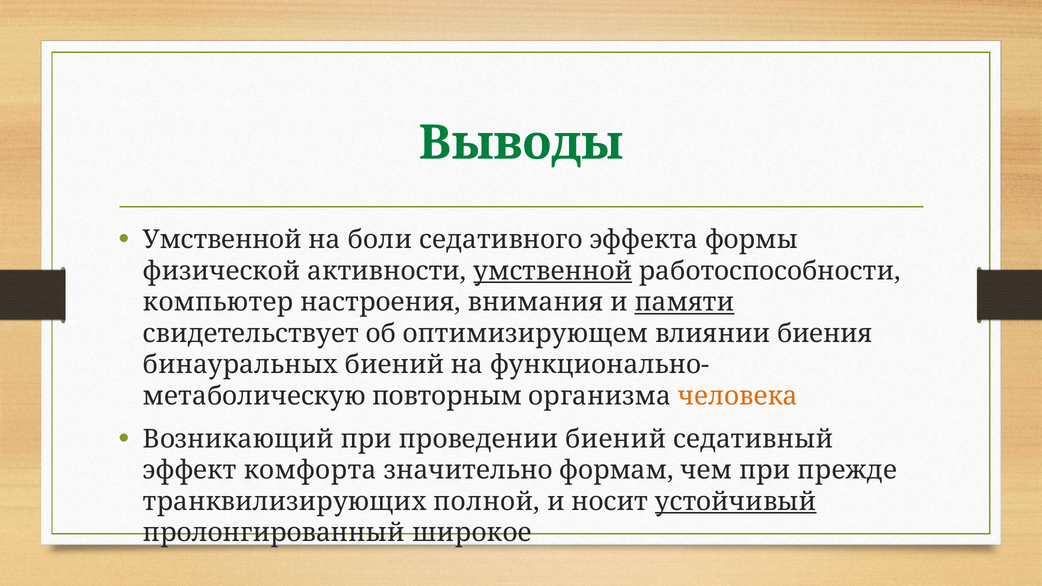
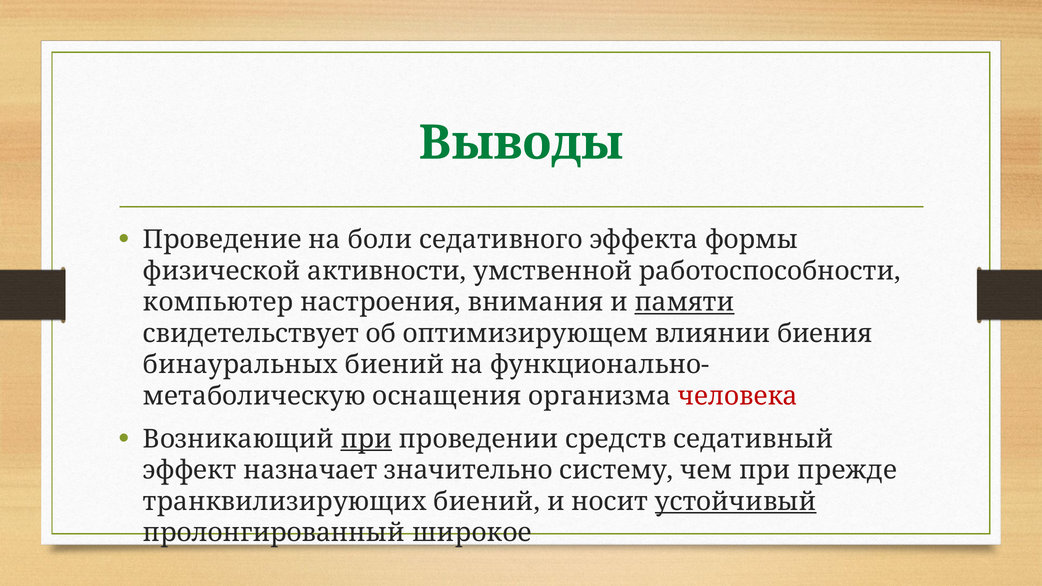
Умственной: Умственной -> Проведение (222, 240)
умственной underline: present -> none (553, 271)
повторным: повторным -> оснащения (447, 396)
человека colour: orange -> red (738, 396)
при underline: none -> present (366, 439)
проведении биений: биений -> средств (616, 439)
комфорта: комфорта -> назначает (310, 470)
формам: формам -> систему (616, 470)
транквилизирующих полной: полной -> биений (487, 502)
